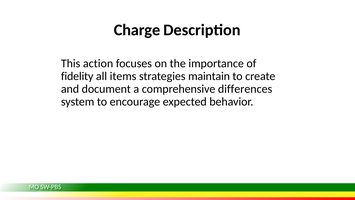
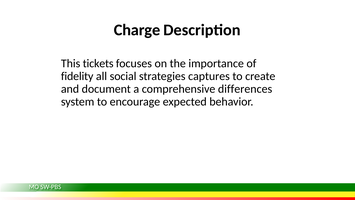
action: action -> tickets (98, 63)
items: items -> social (123, 76)
maintain: maintain -> captures (209, 76)
